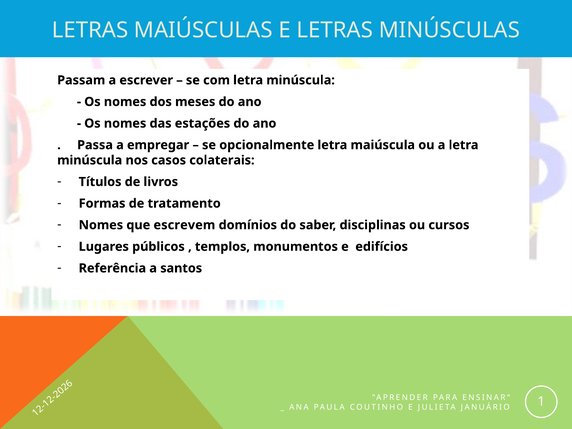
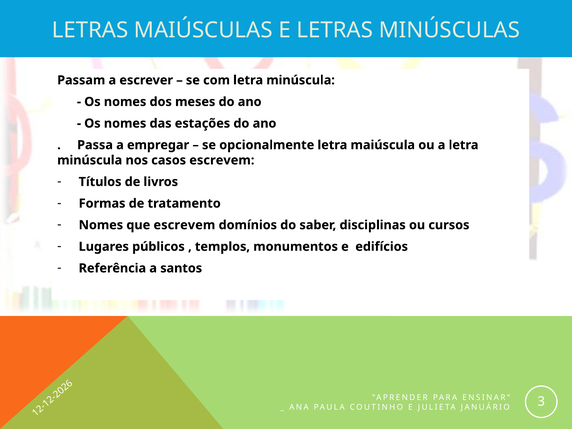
casos colaterais: colaterais -> escrevem (222, 160)
JANUÁRIO 1: 1 -> 3 (541, 402)
